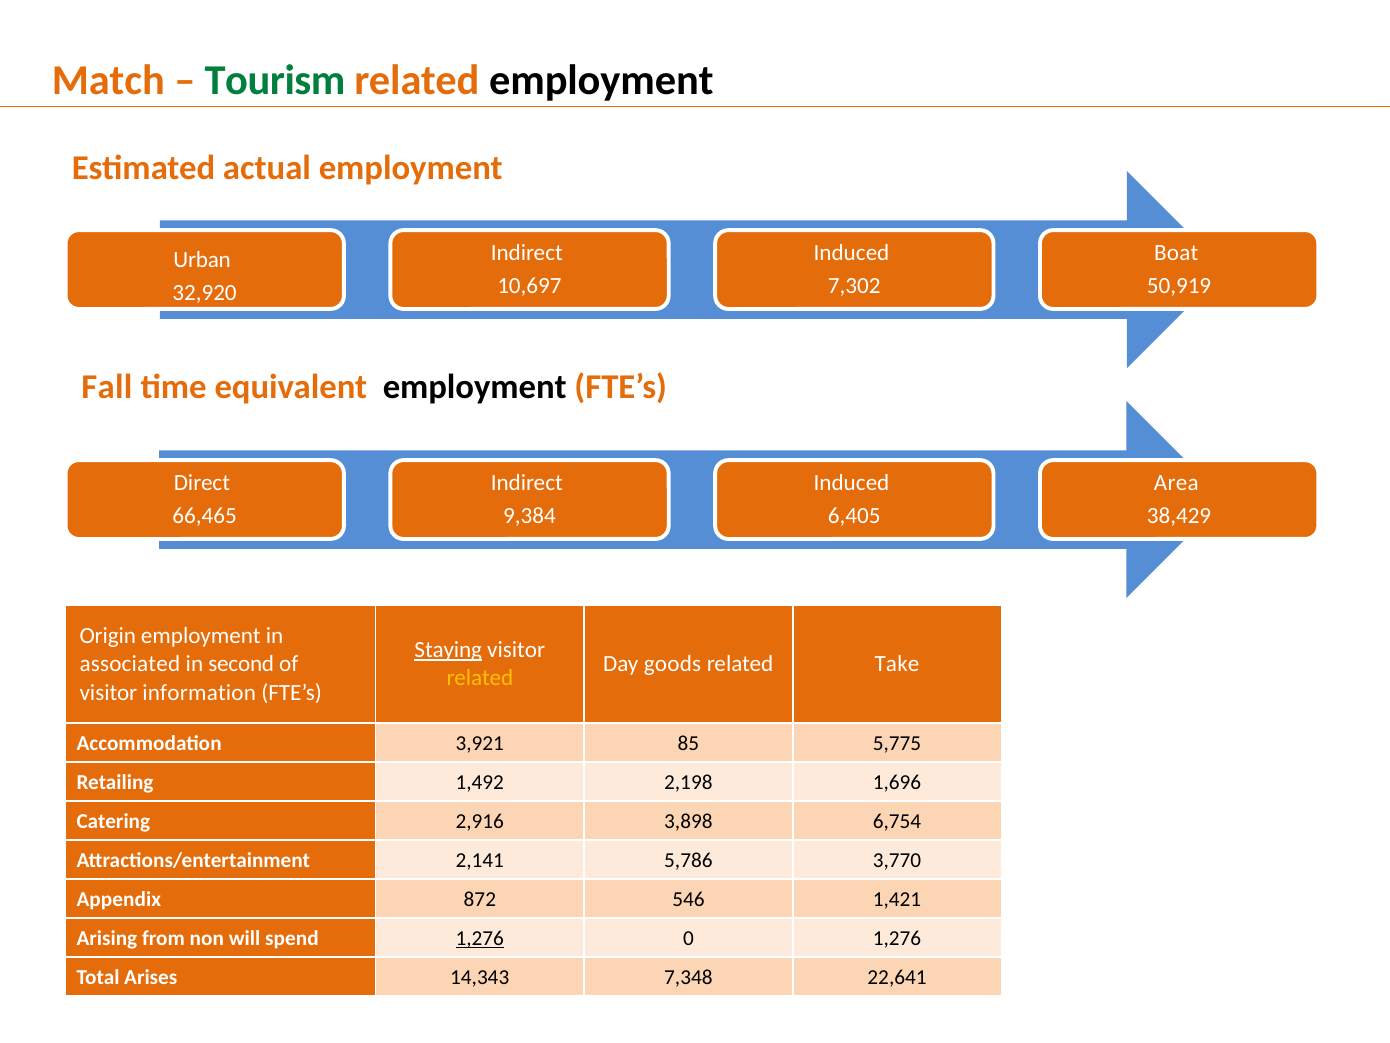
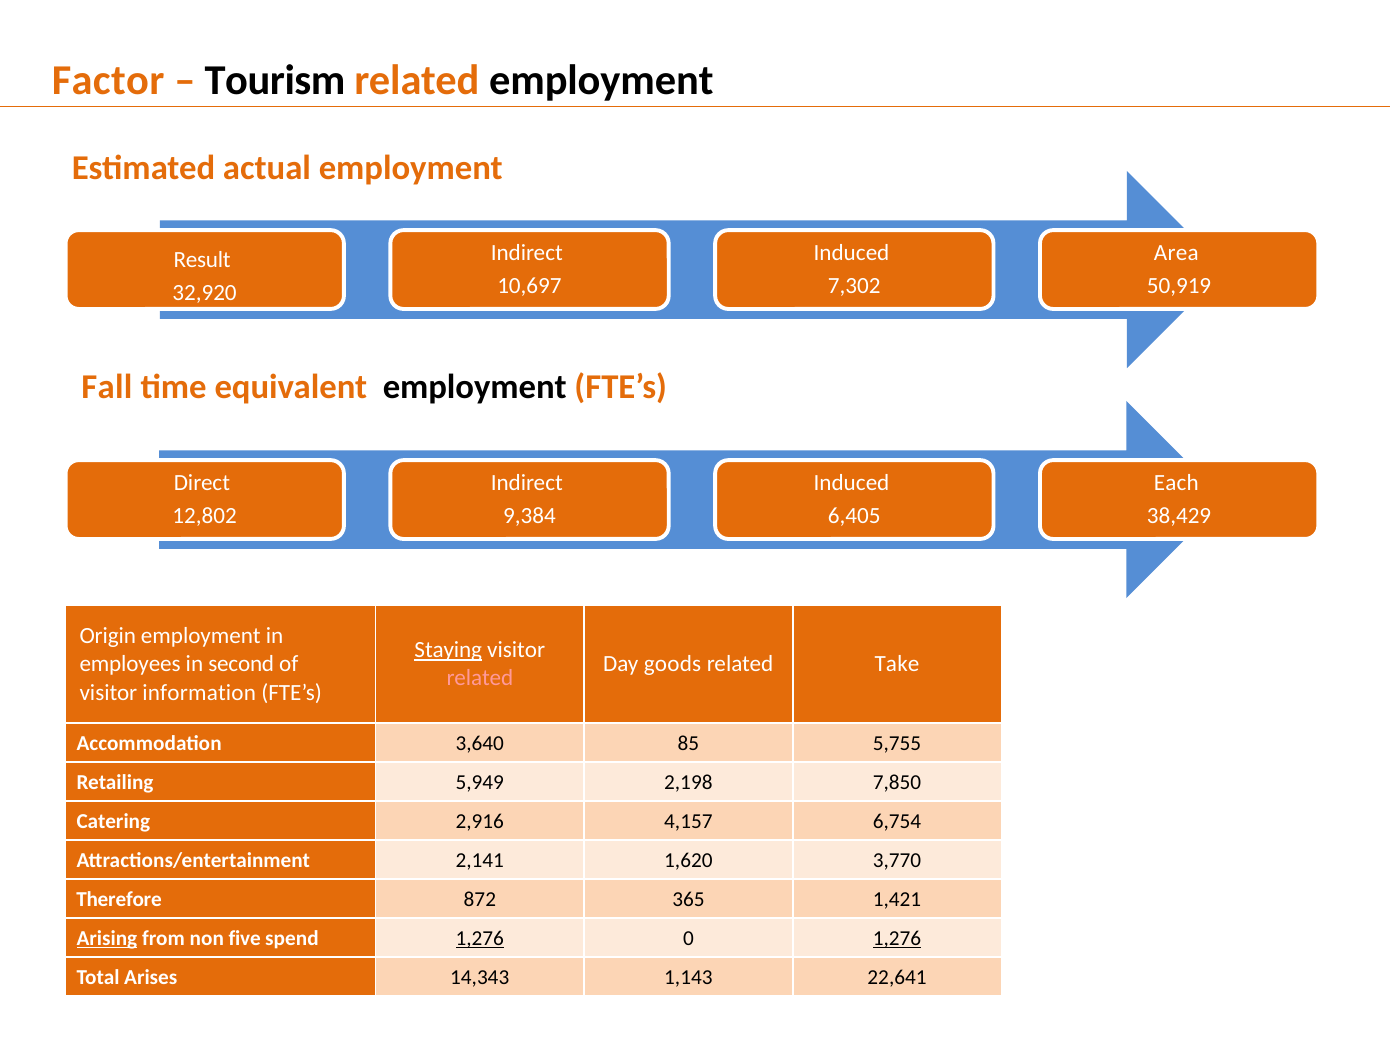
Match: Match -> Factor (108, 80)
Tourism colour: green -> black (275, 80)
Boat: Boat -> Area (1176, 253)
Urban: Urban -> Result (202, 259)
Area: Area -> Each (1176, 483)
66,465: 66,465 -> 12,802 (205, 516)
associated: associated -> employees (130, 664)
related colour: yellow -> pink (480, 678)
3,921: 3,921 -> 3,640 (480, 743)
5,775: 5,775 -> 5,755 (897, 743)
1,492: 1,492 -> 5,949 (480, 782)
1,696: 1,696 -> 7,850 (897, 782)
3,898: 3,898 -> 4,157 (688, 821)
5,786: 5,786 -> 1,620 (688, 860)
Appendix: Appendix -> Therefore (119, 899)
546: 546 -> 365 (689, 899)
Arising underline: none -> present (107, 938)
will: will -> five (245, 938)
1,276 underline: none -> present (897, 938)
7,348: 7,348 -> 1,143 (688, 977)
